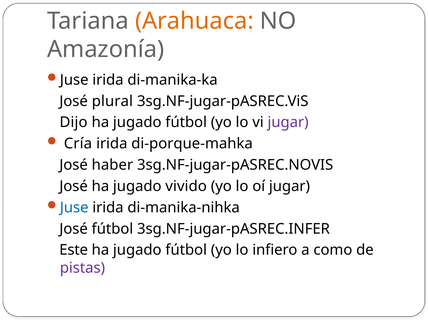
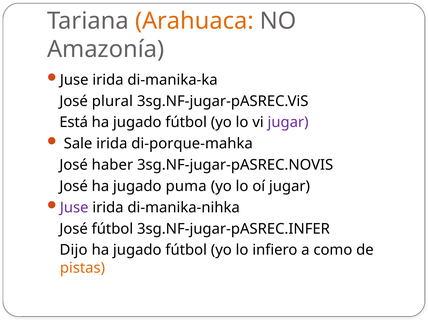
Dijo: Dijo -> Está (74, 122)
Cría: Cría -> Sale (78, 144)
vivido: vivido -> puma (186, 186)
Juse colour: blue -> purple (74, 208)
Este: Este -> Dijo (74, 250)
pistas colour: purple -> orange (82, 268)
